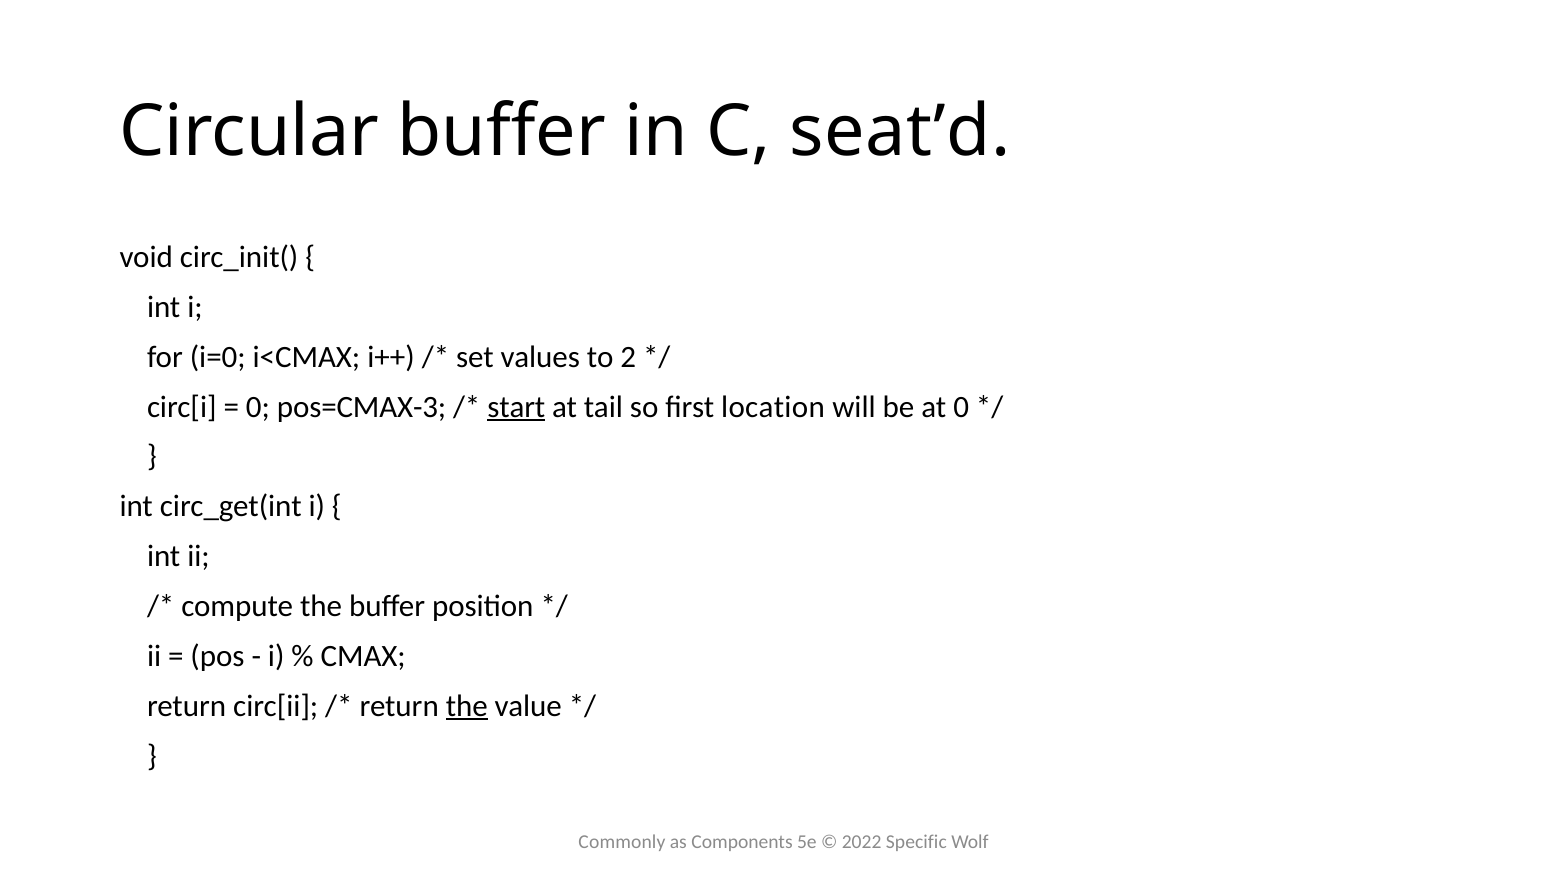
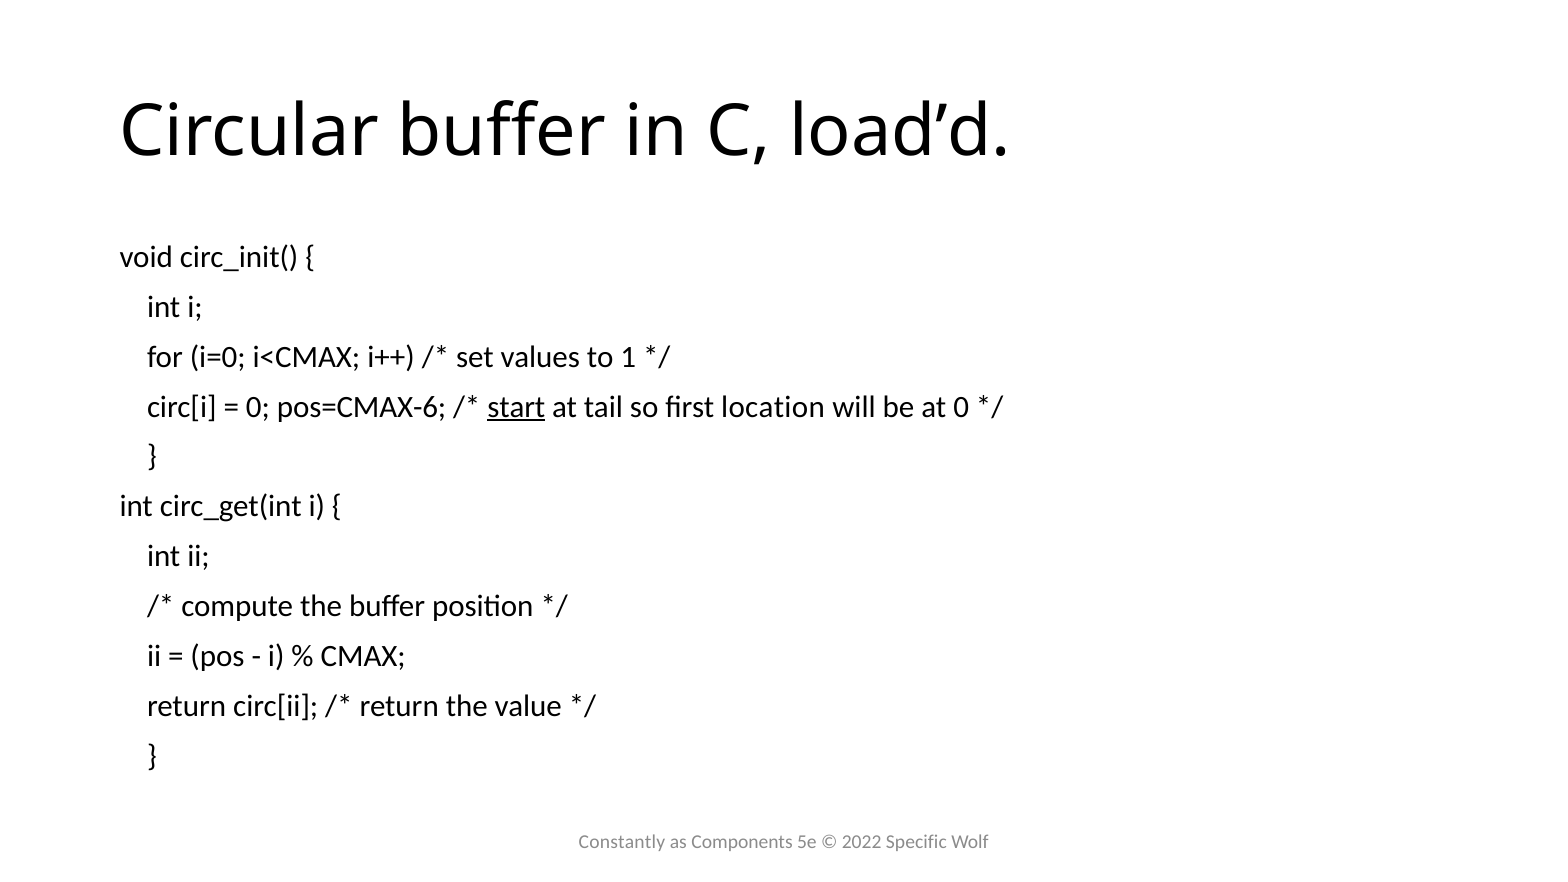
seat’d: seat’d -> load’d (900, 132)
2: 2 -> 1 (628, 357)
pos=CMAX-3: pos=CMAX-3 -> pos=CMAX-6 (362, 407)
the underline: present -> none (467, 706)
Commonly: Commonly -> Constantly (622, 842)
